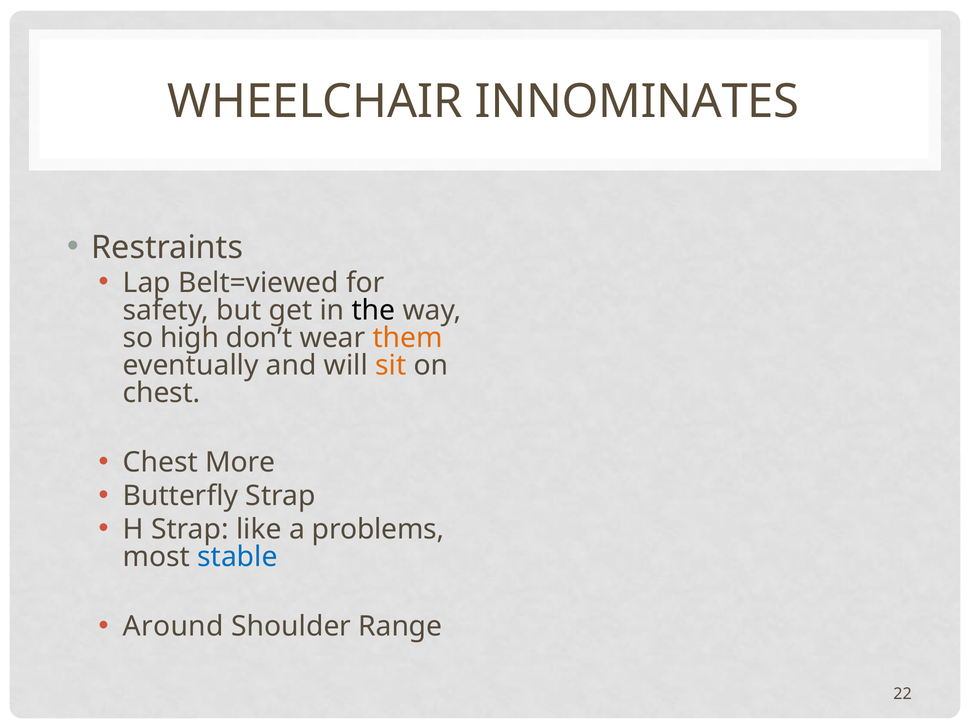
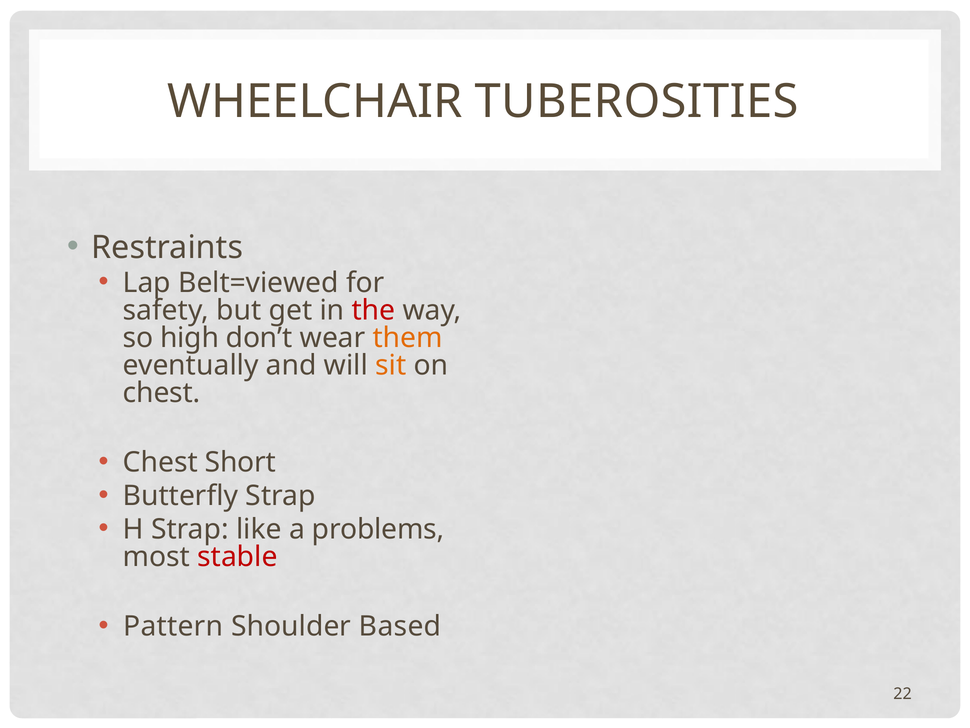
INNOMINATES: INNOMINATES -> TUBEROSITIES (637, 102)
the colour: black -> red (373, 310)
More: More -> Short (240, 462)
stable colour: blue -> red (237, 556)
Around: Around -> Pattern (173, 626)
Range: Range -> Based (400, 626)
